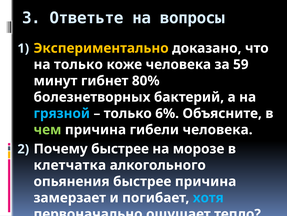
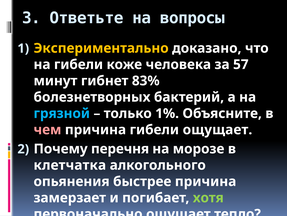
на только: только -> гибели (79, 64)
59: 59 -> 57 (241, 64)
80%: 80% -> 83% (146, 81)
6%: 6% -> 1% (167, 113)
чем colour: light green -> pink (47, 129)
гибели человека: человека -> ощущает (217, 129)
Почему быстрее: быстрее -> перечня (120, 148)
хотя colour: light blue -> light green (208, 197)
